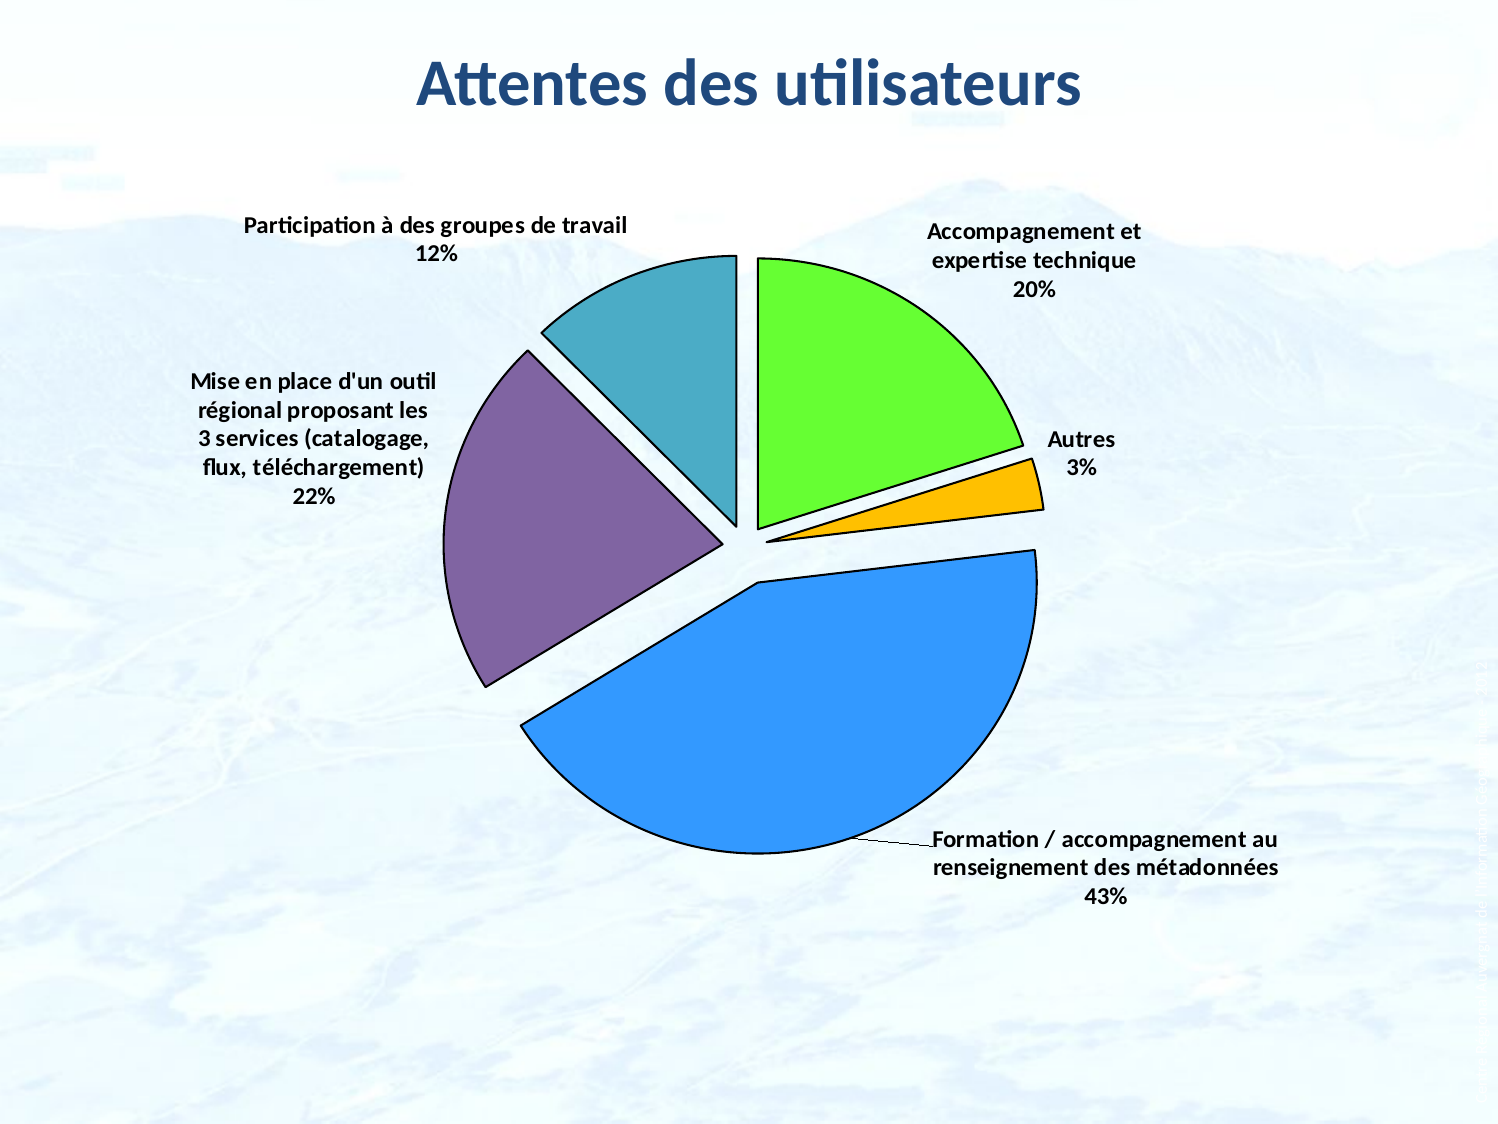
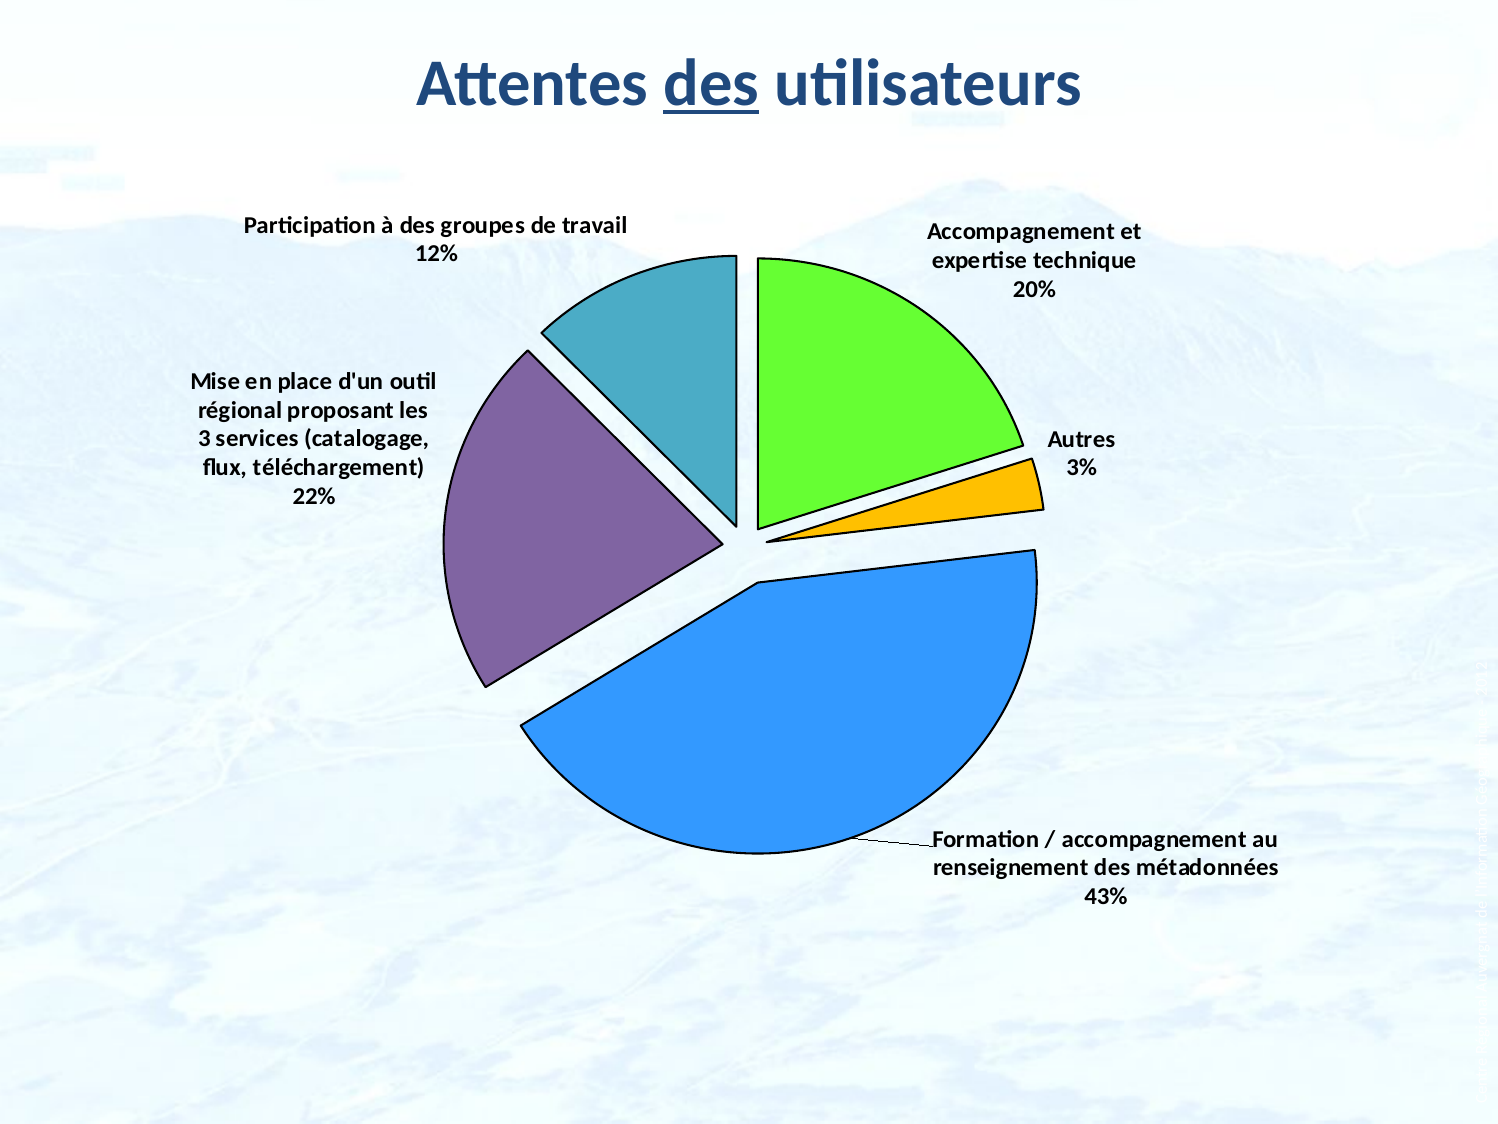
des underline: none -> present (711, 83)
